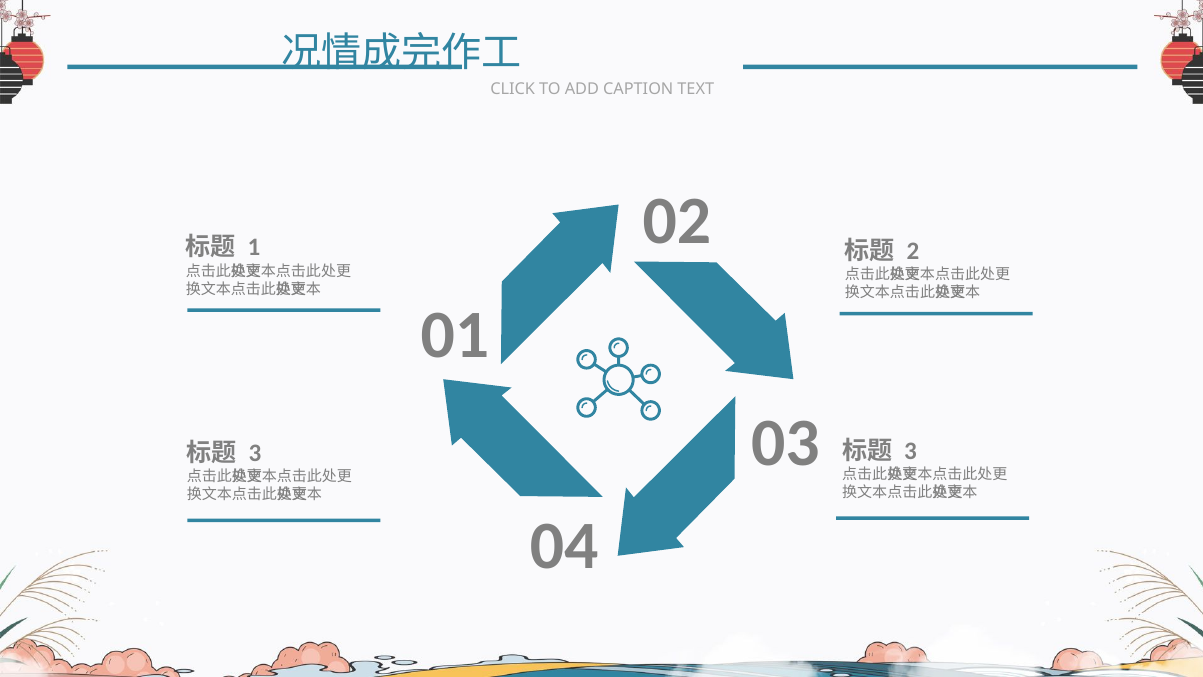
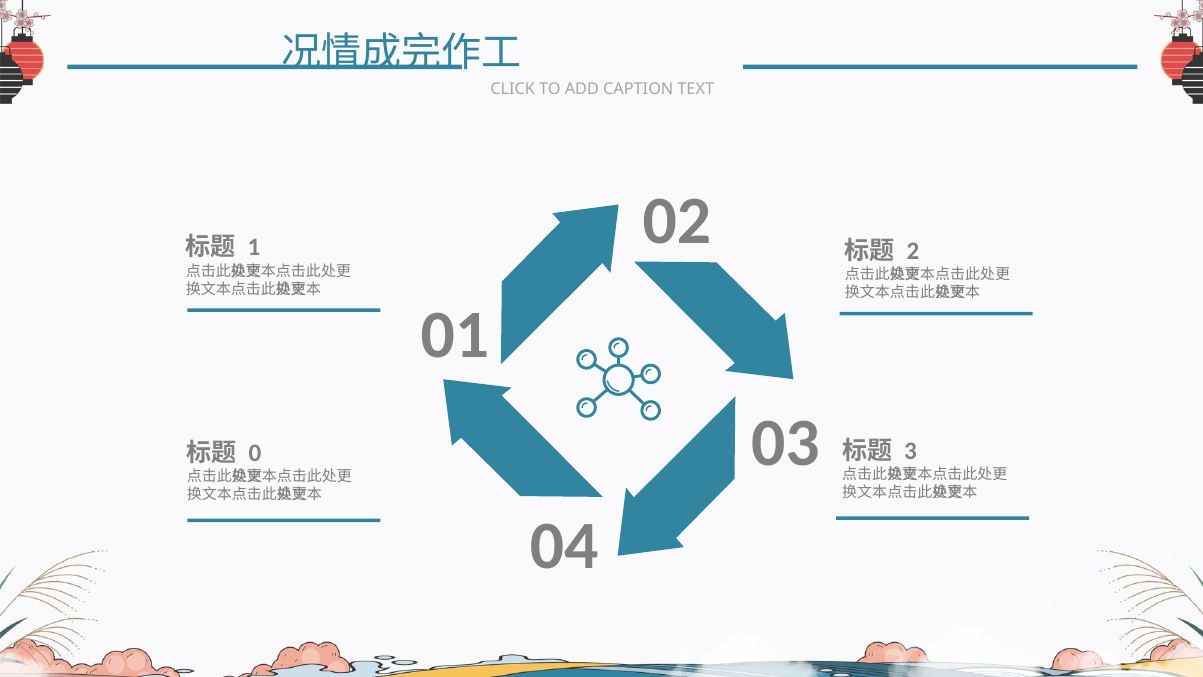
3: 3 -> 0 (255, 454)
